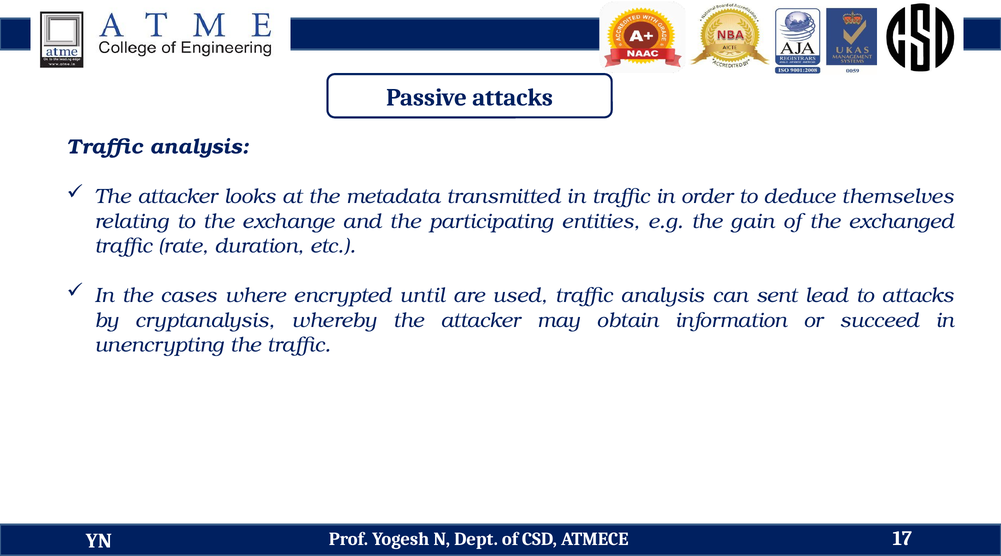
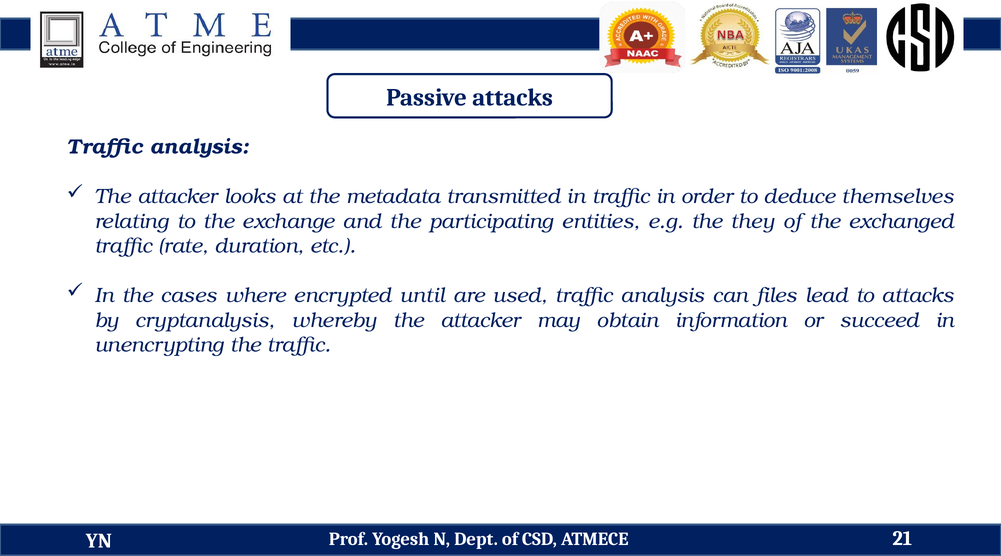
gain: gain -> they (753, 221)
sent: sent -> files (777, 296)
17: 17 -> 21 (902, 538)
